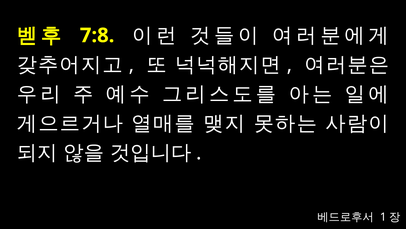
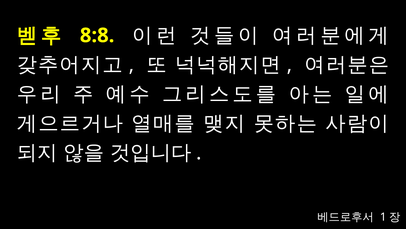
7:8: 7:8 -> 8:8 (97, 35)
